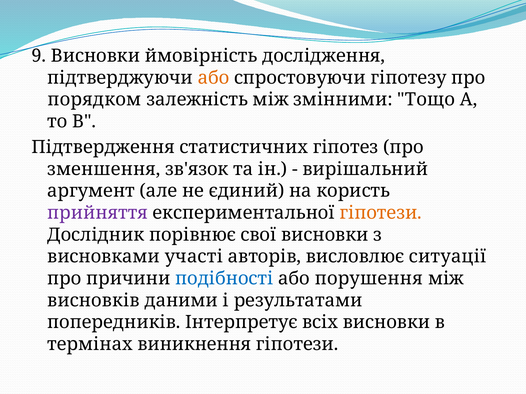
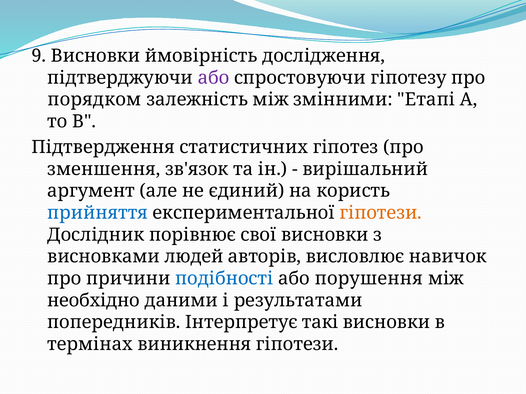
або colour: orange -> purple (214, 78)
Тощо: Тощо -> Етапі (426, 100)
прийняття colour: purple -> blue (98, 213)
участі: участі -> людей (194, 257)
ситуації: ситуації -> навичок (448, 257)
висновків: висновків -> необхідно (94, 301)
всіх: всіх -> такі (320, 323)
